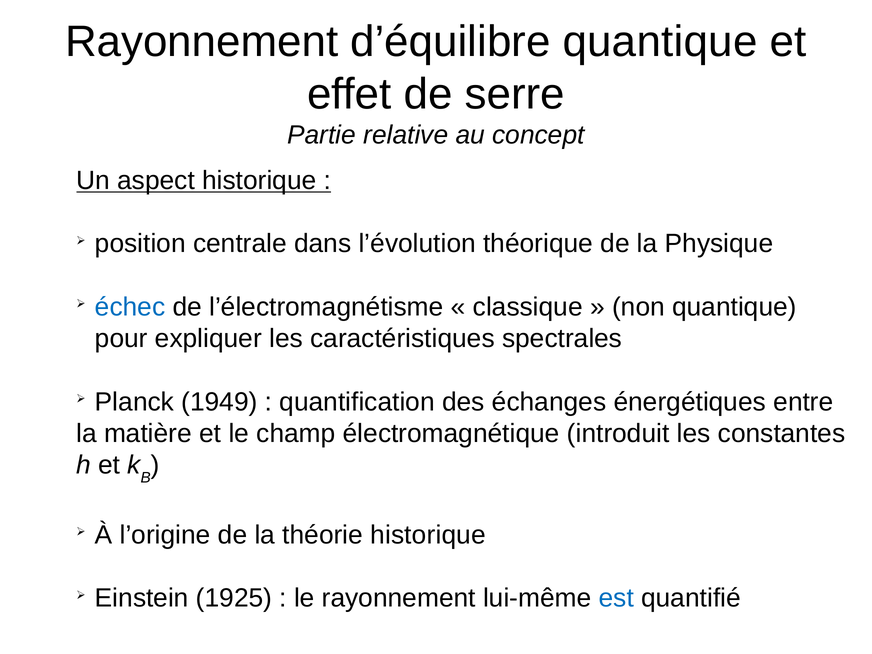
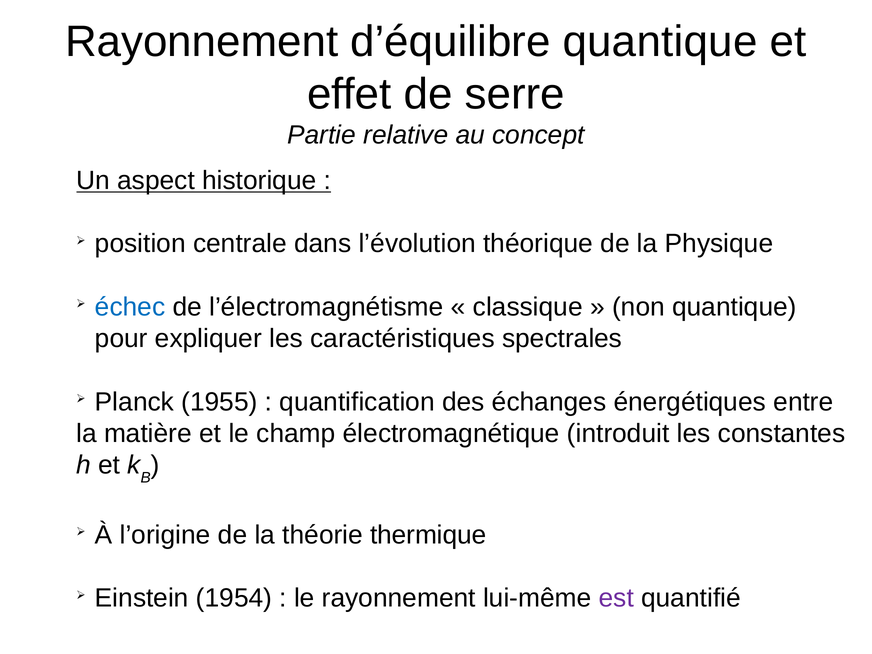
1949: 1949 -> 1955 (219, 402)
théorie historique: historique -> thermique (428, 535)
1925: 1925 -> 1954 (234, 598)
est colour: blue -> purple (616, 598)
